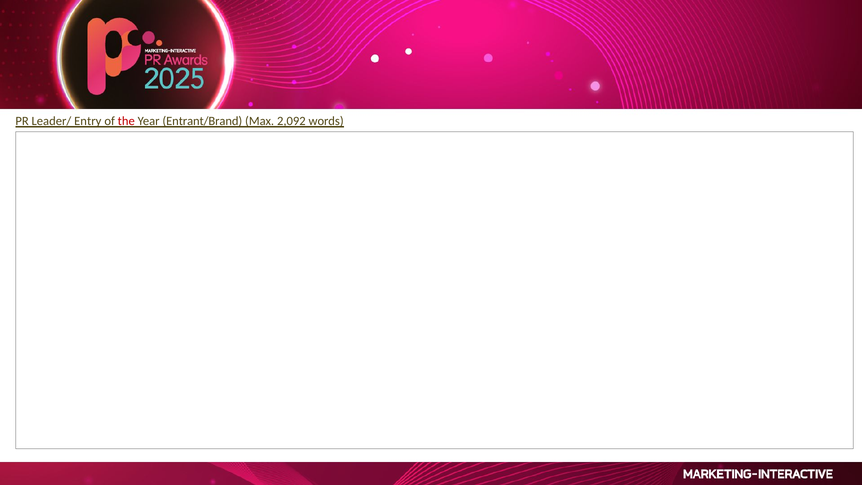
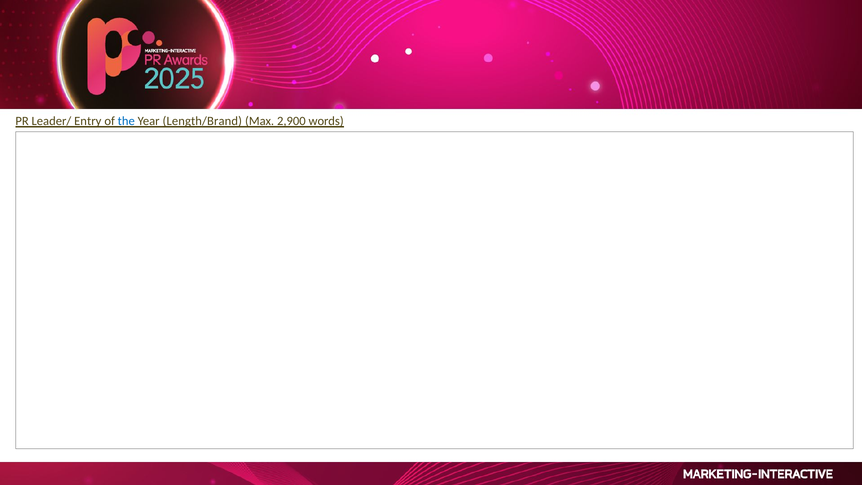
the colour: red -> blue (126, 121)
Entrant/Brand: Entrant/Brand -> Length/Brand (202, 121)
2,092: 2,092 -> 2,900 (291, 121)
